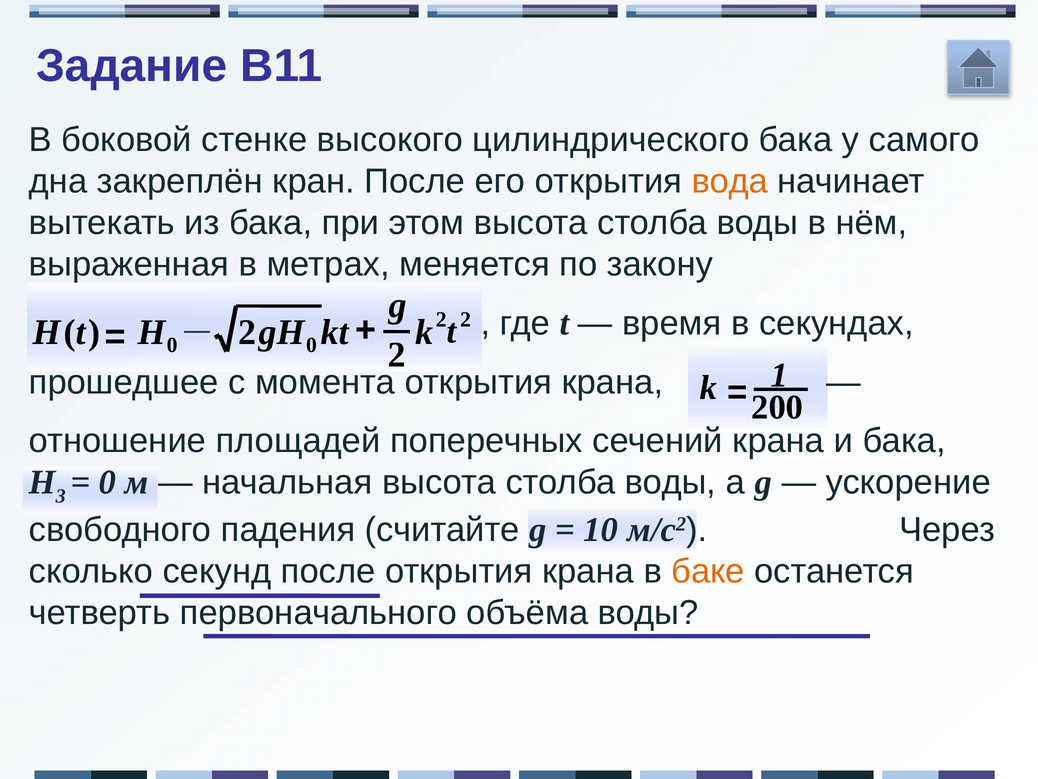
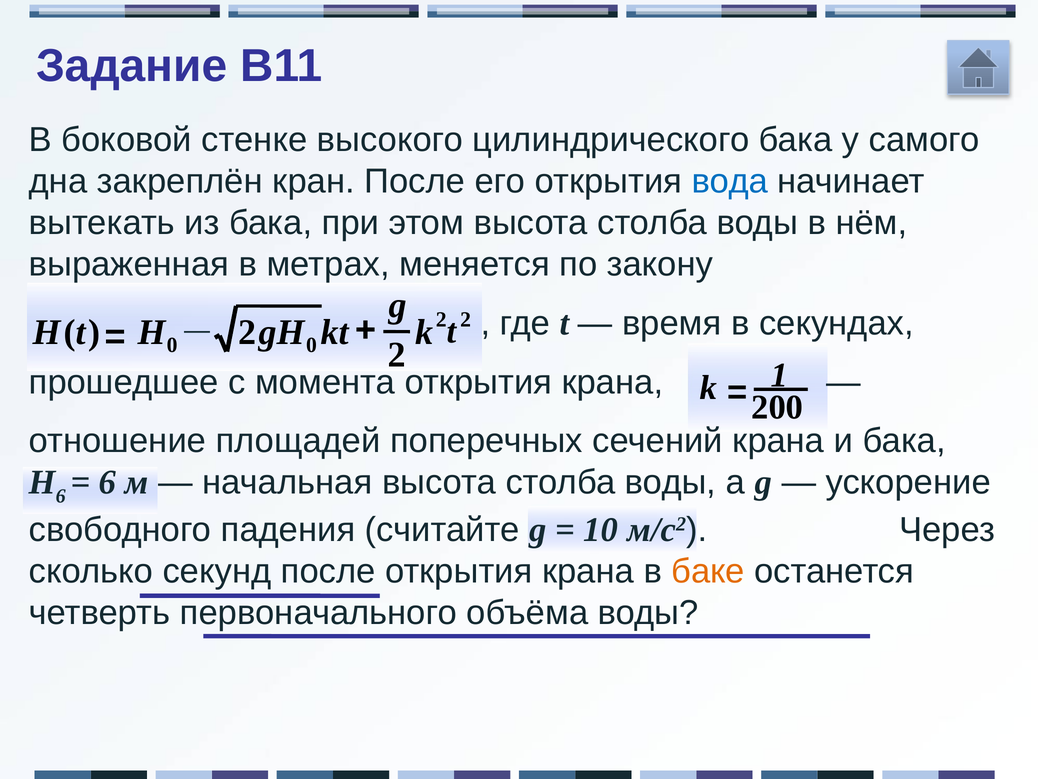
вода colour: orange -> blue (730, 181)
3: 3 -> 6 (61, 496)
0: 0 -> 6 (108, 482)
